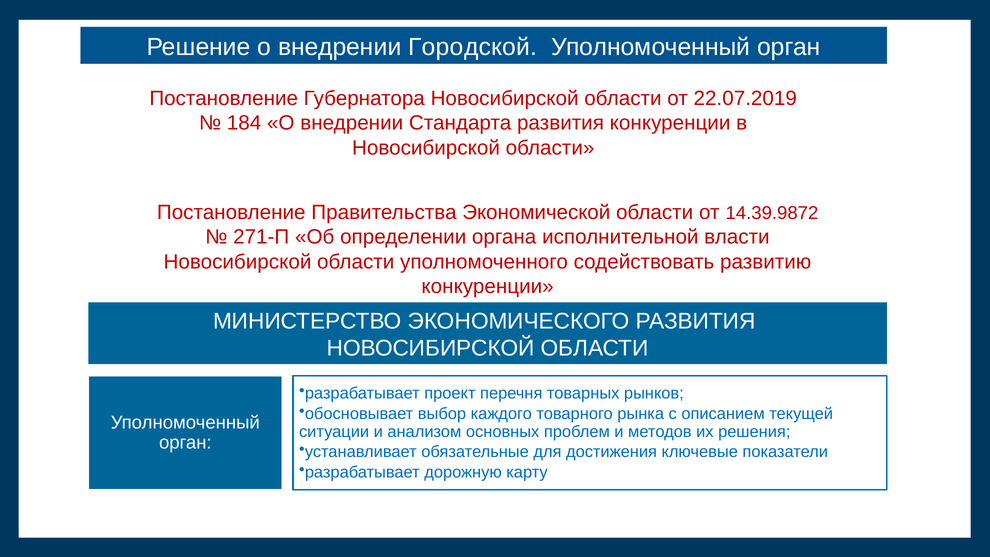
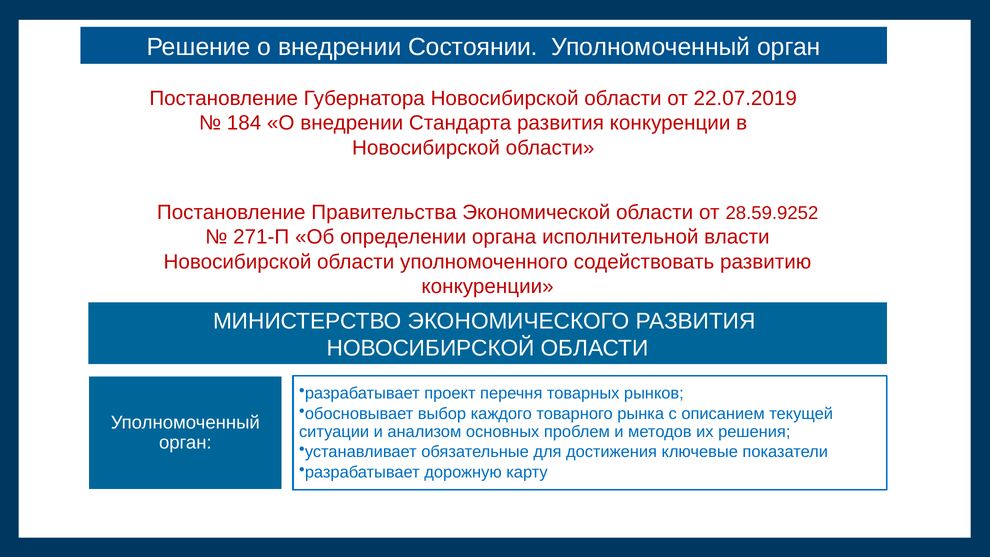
Городской: Городской -> Состоянии (473, 47)
14.39.9872: 14.39.9872 -> 28.59.9252 (772, 213)
